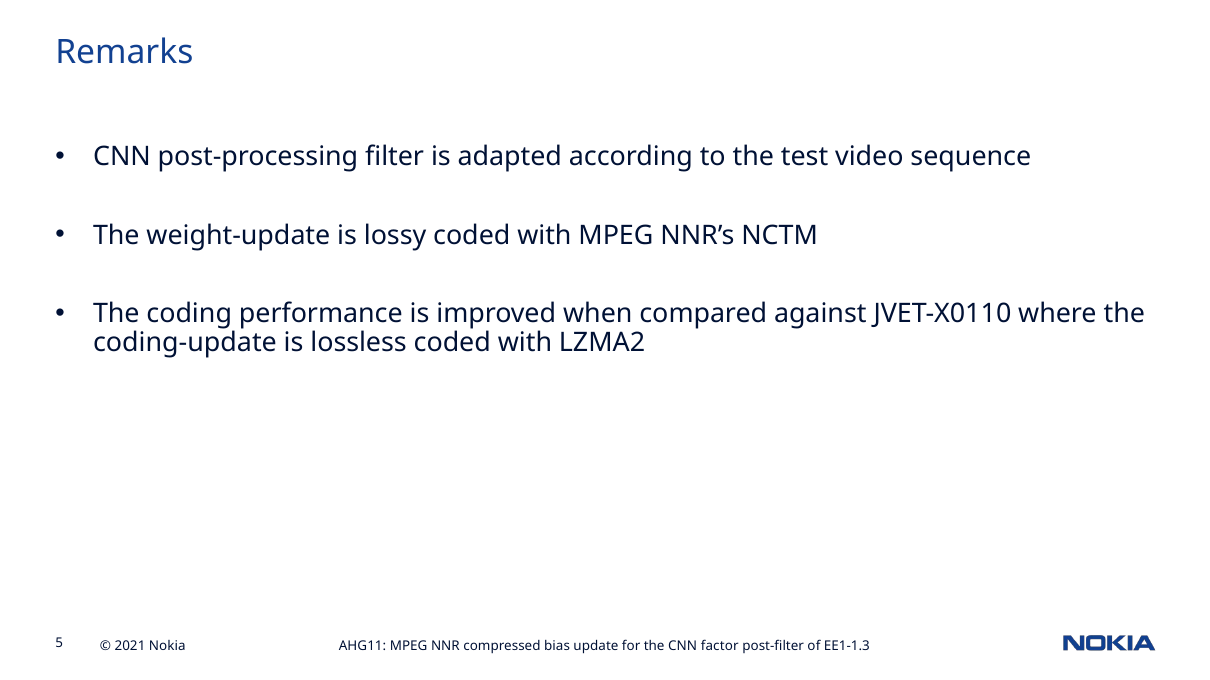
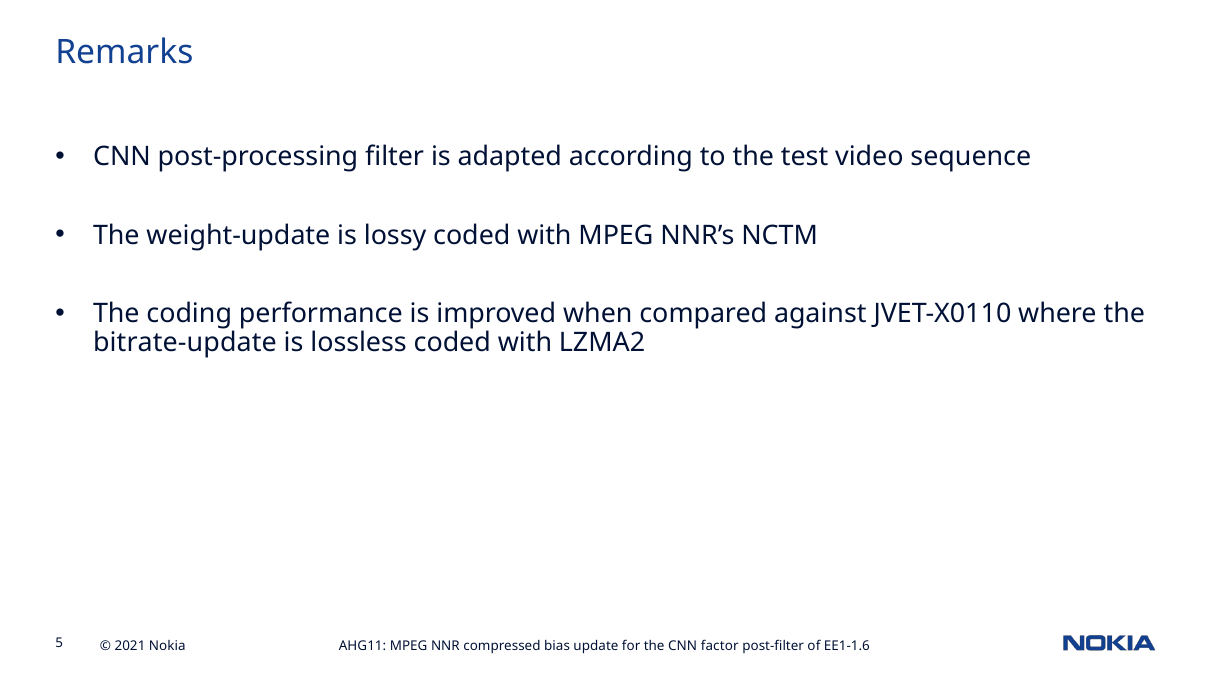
coding-update: coding-update -> bitrate-update (185, 343)
EE1-1.3: EE1-1.3 -> EE1-1.6 (847, 646)
